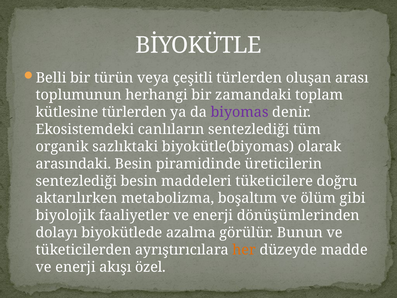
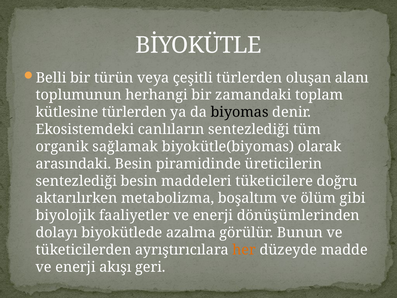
arası: arası -> alanı (352, 78)
biyomas colour: purple -> black (240, 112)
sazlıktaki: sazlıktaki -> sağlamak (125, 146)
özel: özel -> geri (150, 267)
